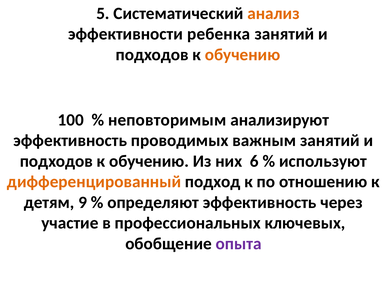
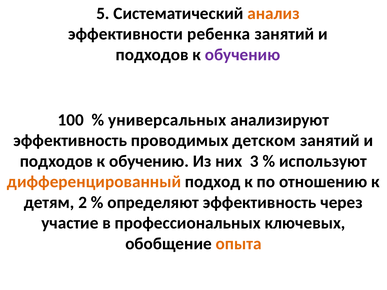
обучению colour: orange -> purple (243, 55)
неповторимым: неповторимым -> универсальных (167, 120)
важным: важным -> детском (264, 141)
6: 6 -> 3 (254, 161)
9: 9 -> 2 (83, 203)
опыта colour: purple -> orange (239, 244)
